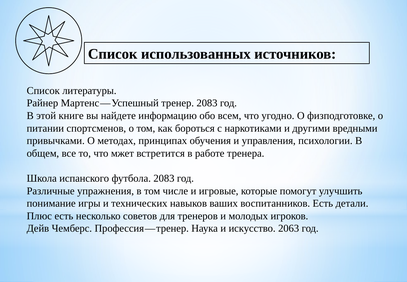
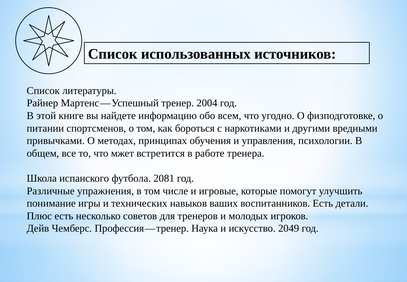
тренер 2083: 2083 -> 2004 (207, 103)
футбола 2083: 2083 -> 2081 (164, 178)
2063: 2063 -> 2049 (289, 228)
